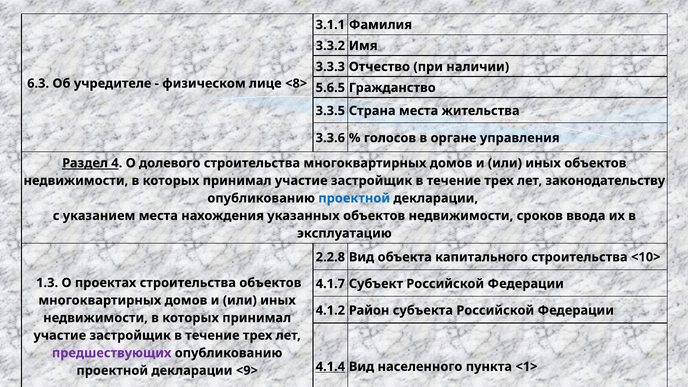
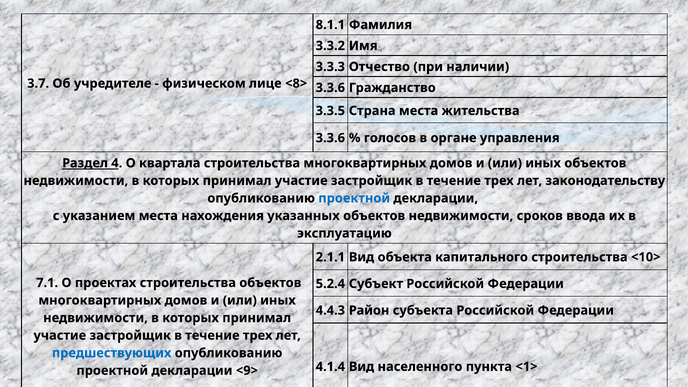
3.1.1: 3.1.1 -> 8.1.1 (330, 25)
6.3: 6.3 -> 3.7 (38, 83)
5.6.5: 5.6.5 -> 3.3.6 (330, 88)
долевого: долевого -> квартала (170, 163)
2.2.8: 2.2.8 -> 2.1.1 (330, 257)
1.3: 1.3 -> 7.1 (47, 283)
4.1.7: 4.1.7 -> 5.2.4 (330, 284)
4.1.2: 4.1.2 -> 4.4.3 (330, 310)
предшествующих colour: purple -> blue (112, 353)
4.1.4 underline: present -> none (330, 367)
